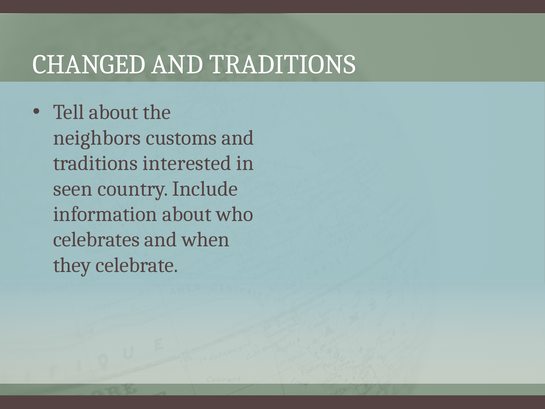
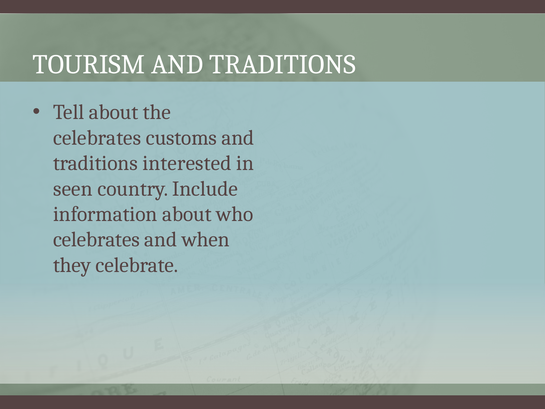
CHANGED: CHANGED -> TOURISM (89, 65)
neighbors: neighbors -> celebrates (97, 138)
